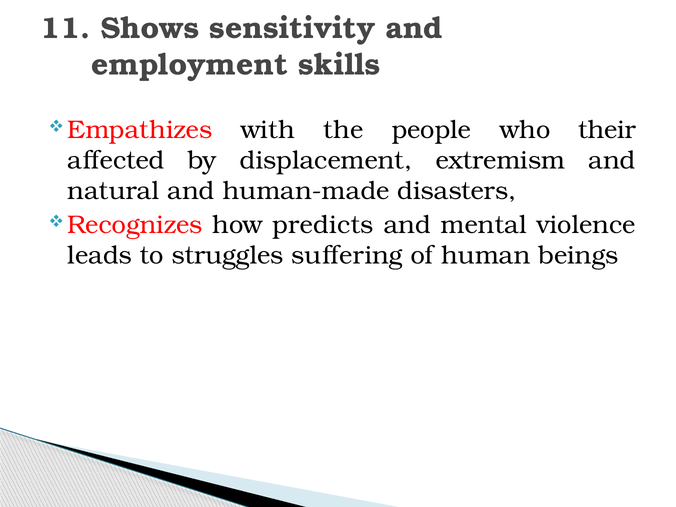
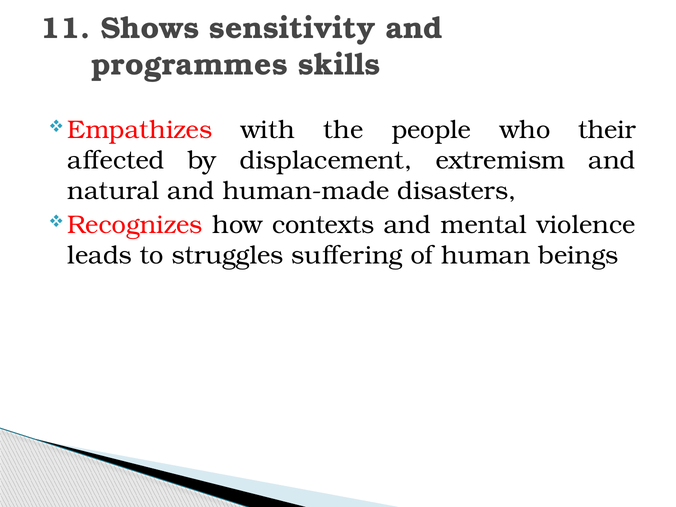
employment: employment -> programmes (190, 65)
predicts: predicts -> contexts (323, 225)
